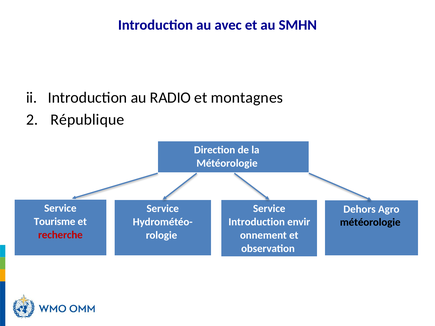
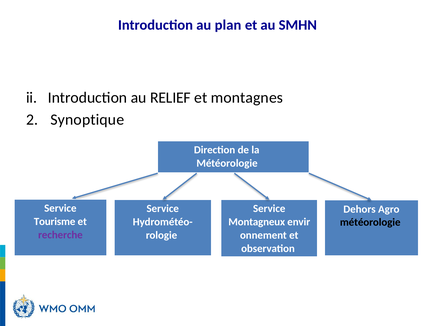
avec: avec -> plan (228, 25)
RADIO: RADIO -> RELIEF (170, 98)
République: République -> Synoptique (87, 120)
Introduction: Introduction -> Montagneux (257, 222)
recherche colour: red -> purple (60, 235)
